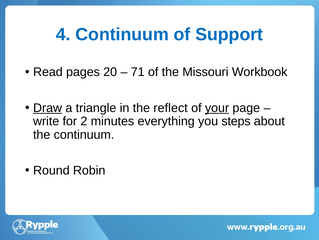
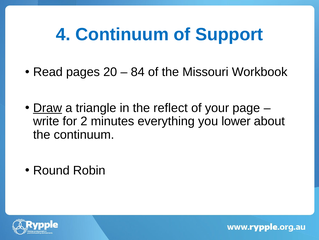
71: 71 -> 84 (138, 72)
your underline: present -> none (217, 108)
steps: steps -> lower (236, 121)
